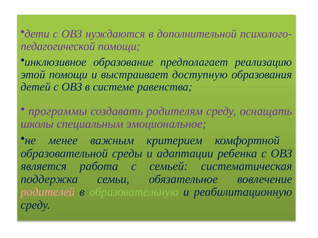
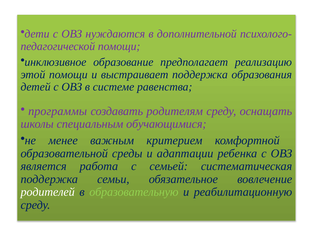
выстраивает доступную: доступную -> поддержка (200, 75)
эмоциональное: эмоциональное -> обучающимися (166, 124)
родителей colour: pink -> white (48, 192)
